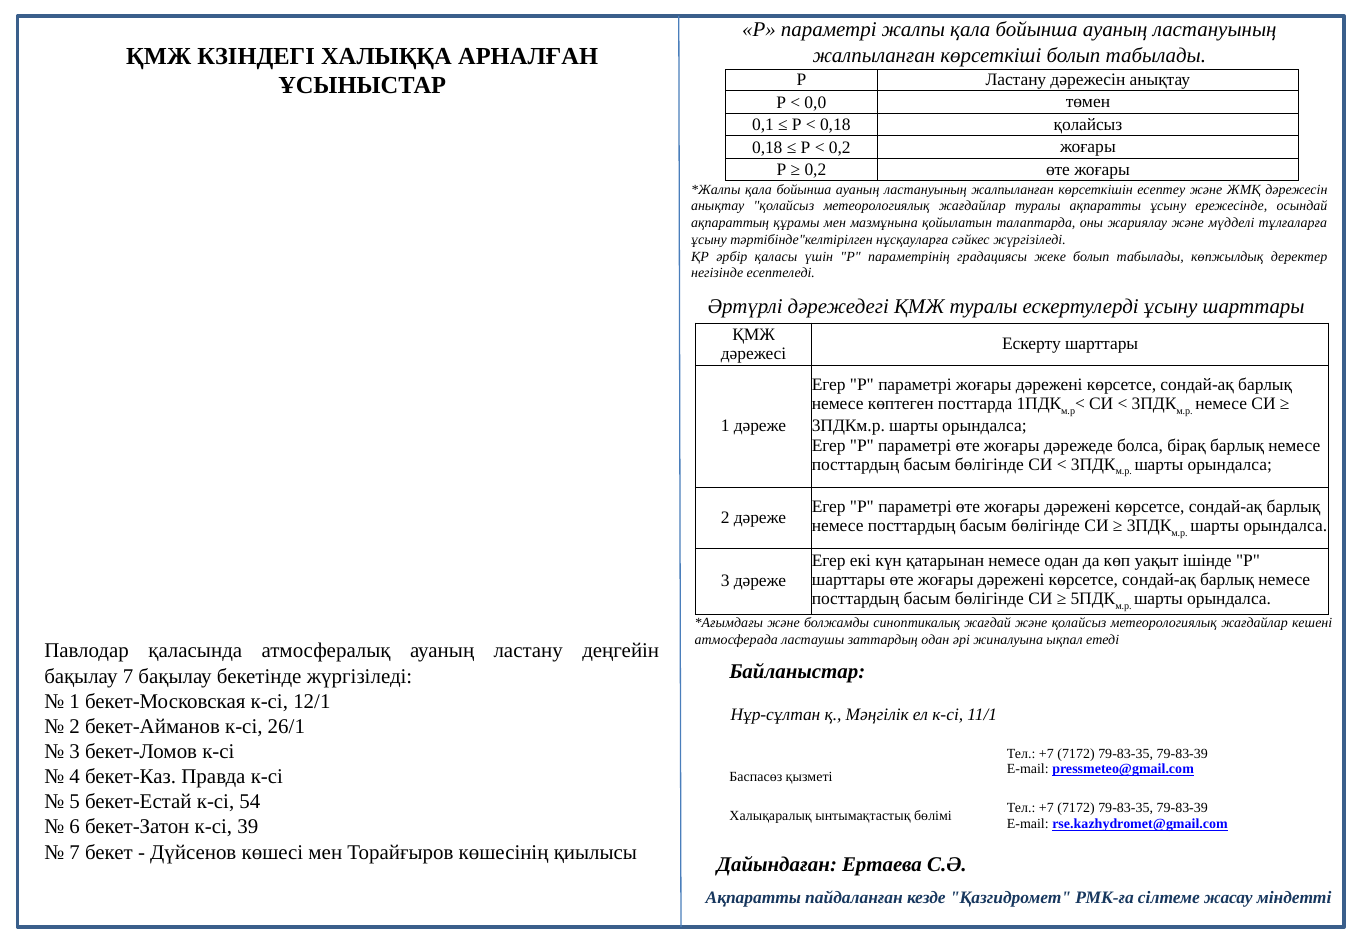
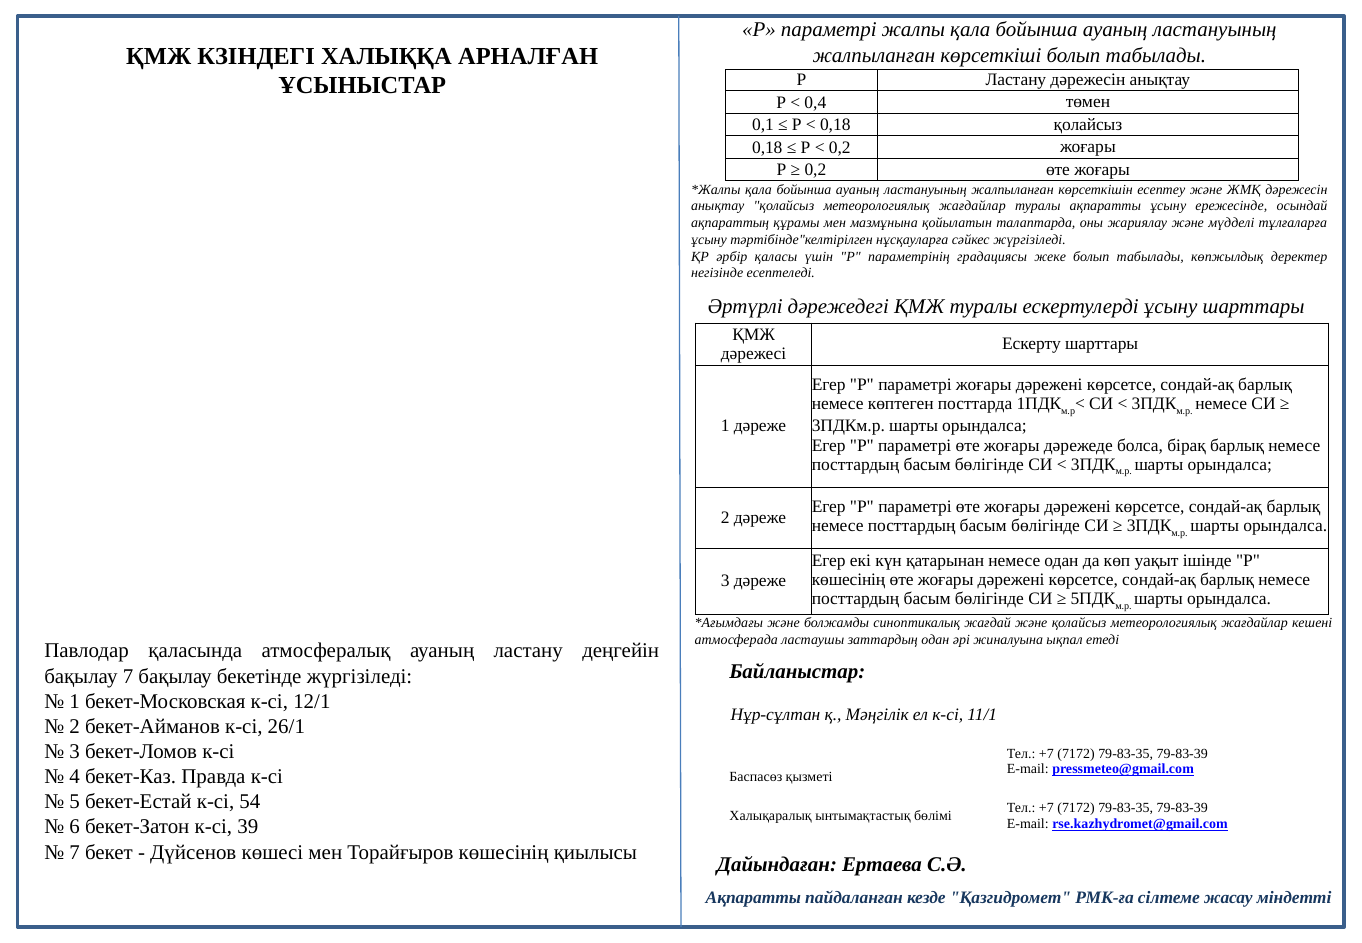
0,0: 0,0 -> 0,4 (815, 103)
шарттары: шарттары -> көшесінің (849, 580)
